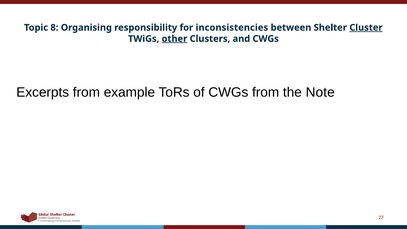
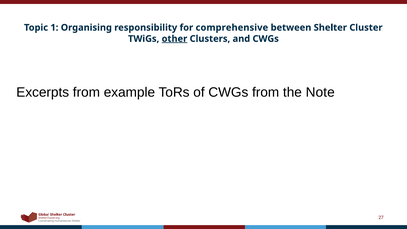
8: 8 -> 1 (54, 28)
inconsistencies: inconsistencies -> comprehensive (232, 28)
Cluster underline: present -> none (366, 28)
